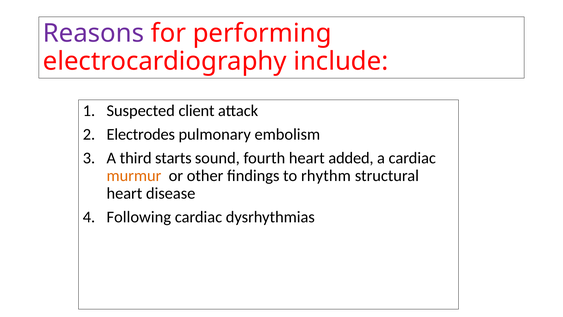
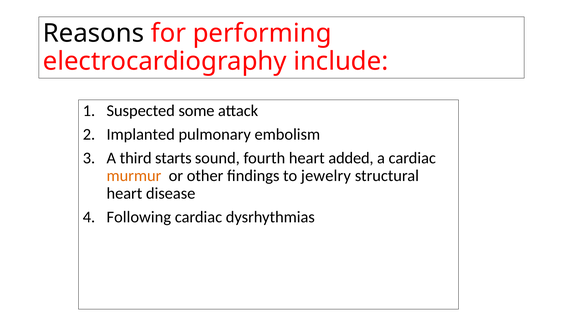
Reasons colour: purple -> black (94, 33)
client: client -> some (196, 111)
Electrodes: Electrodes -> Implanted (141, 134)
rhythm: rhythm -> jewelry (326, 176)
